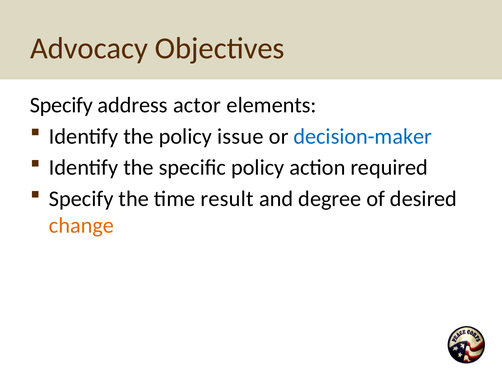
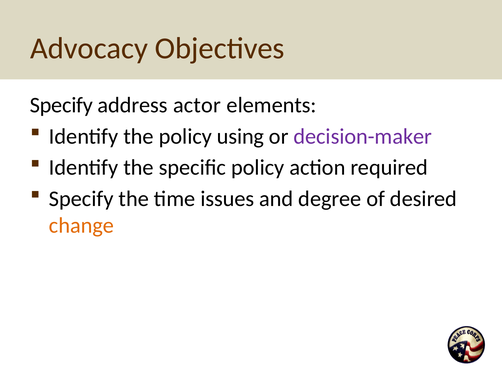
issue: issue -> using (241, 137)
decision-maker colour: blue -> purple (363, 137)
result: result -> issues (227, 199)
